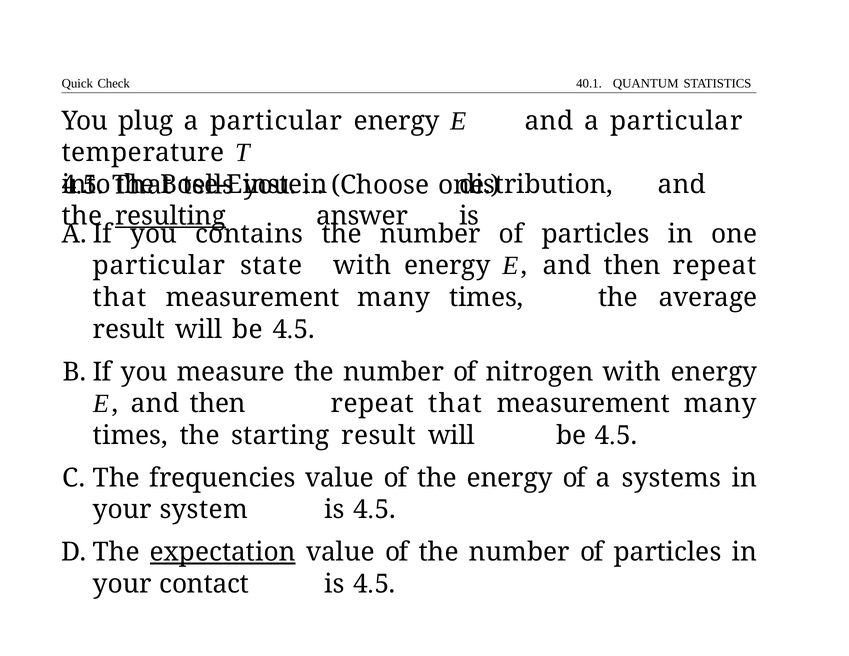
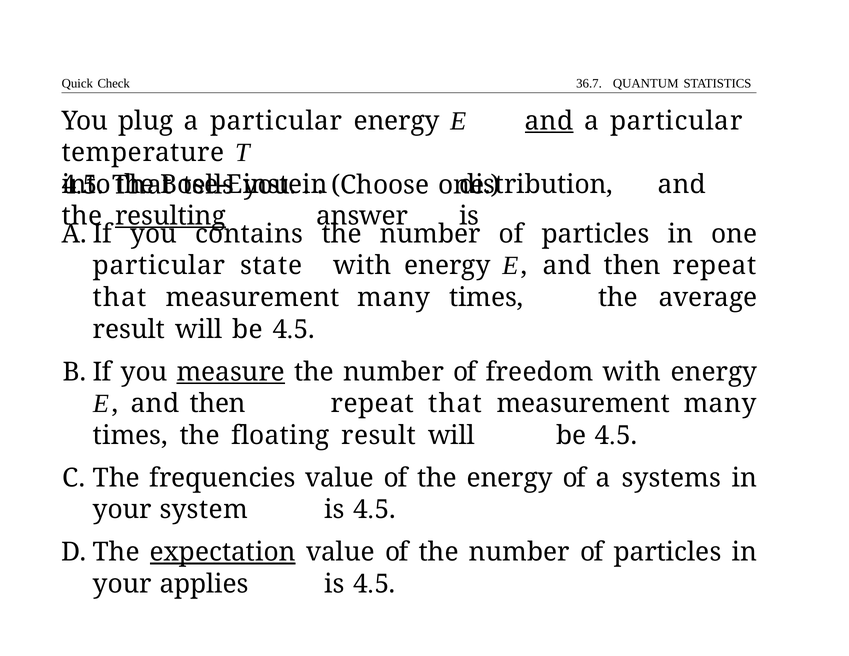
40.1: 40.1 -> 36.7 (589, 84)
and underline: none -> present (549, 121)
measure underline: none -> present (231, 372)
nitrogen: nitrogen -> freedom (540, 372)
starting: starting -> floating (280, 435)
contact: contact -> applies (204, 584)
